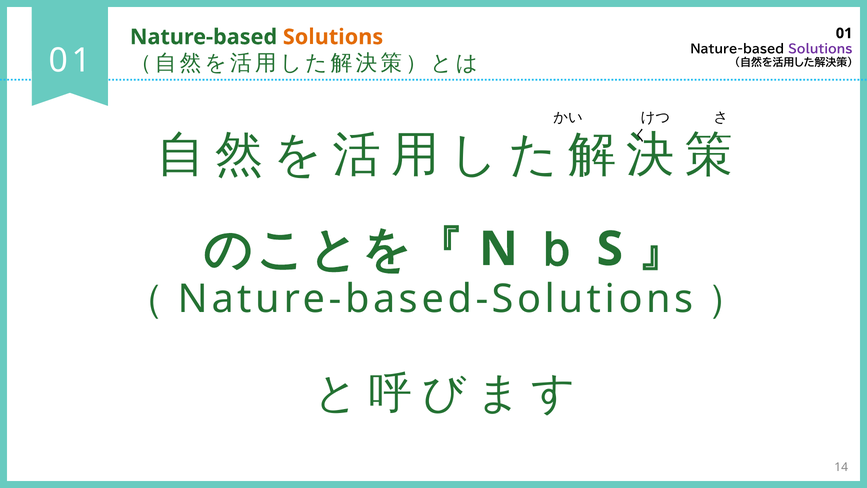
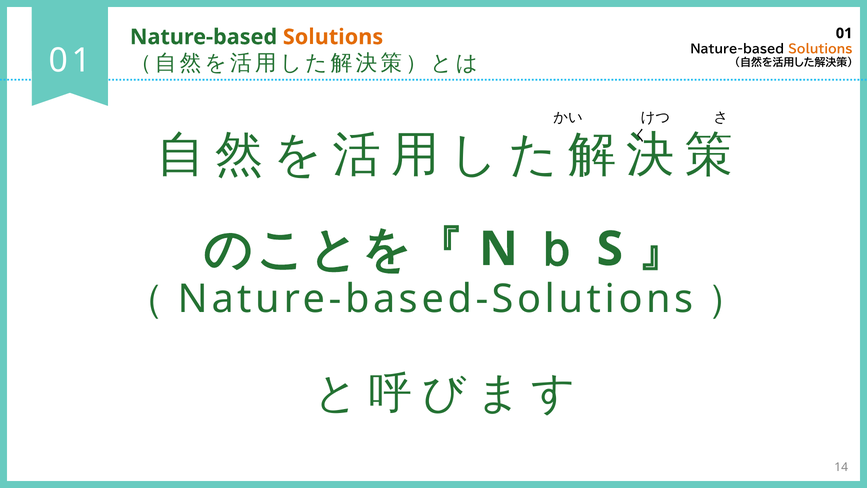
Solutions colour: purple -> orange (820, 49)
